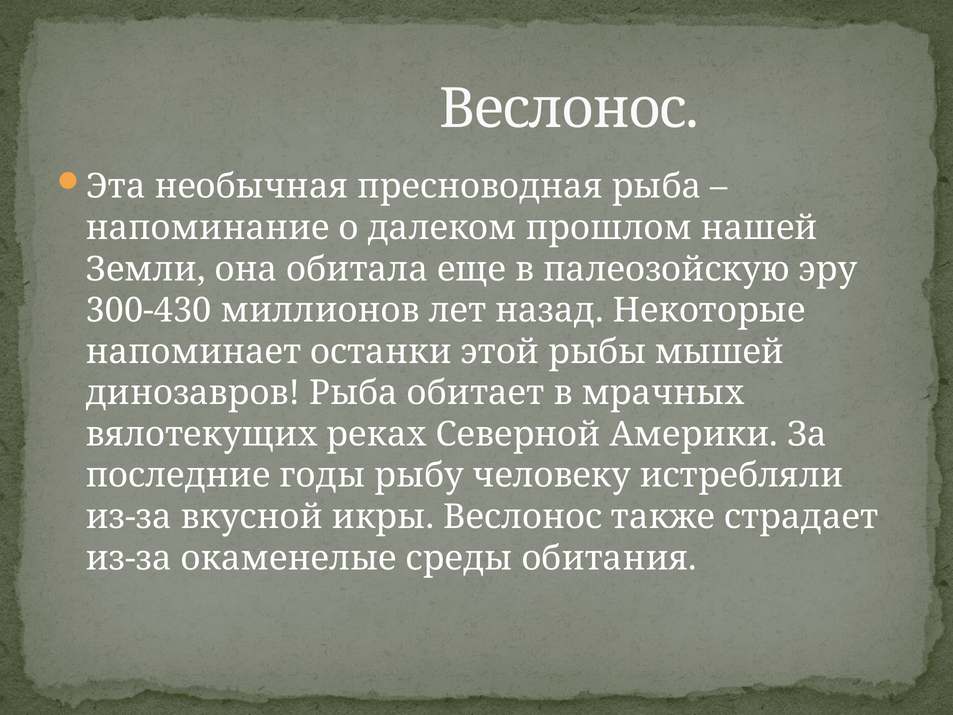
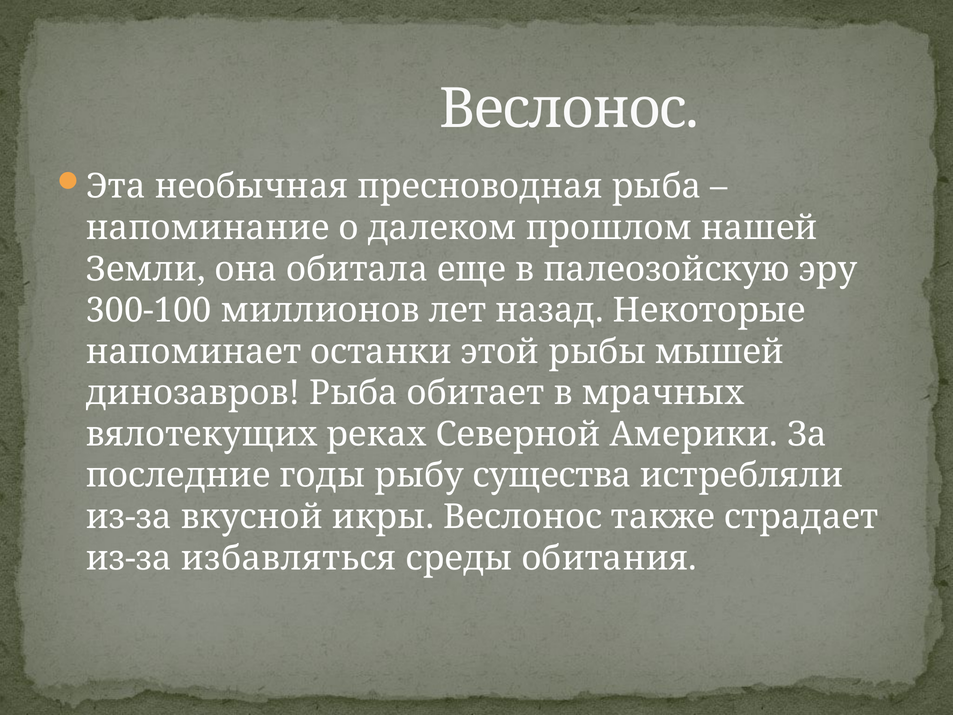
300-430: 300-430 -> 300-100 (149, 310)
человеку: человеку -> существа (552, 475)
окаменелые: окаменелые -> избавляться (289, 558)
